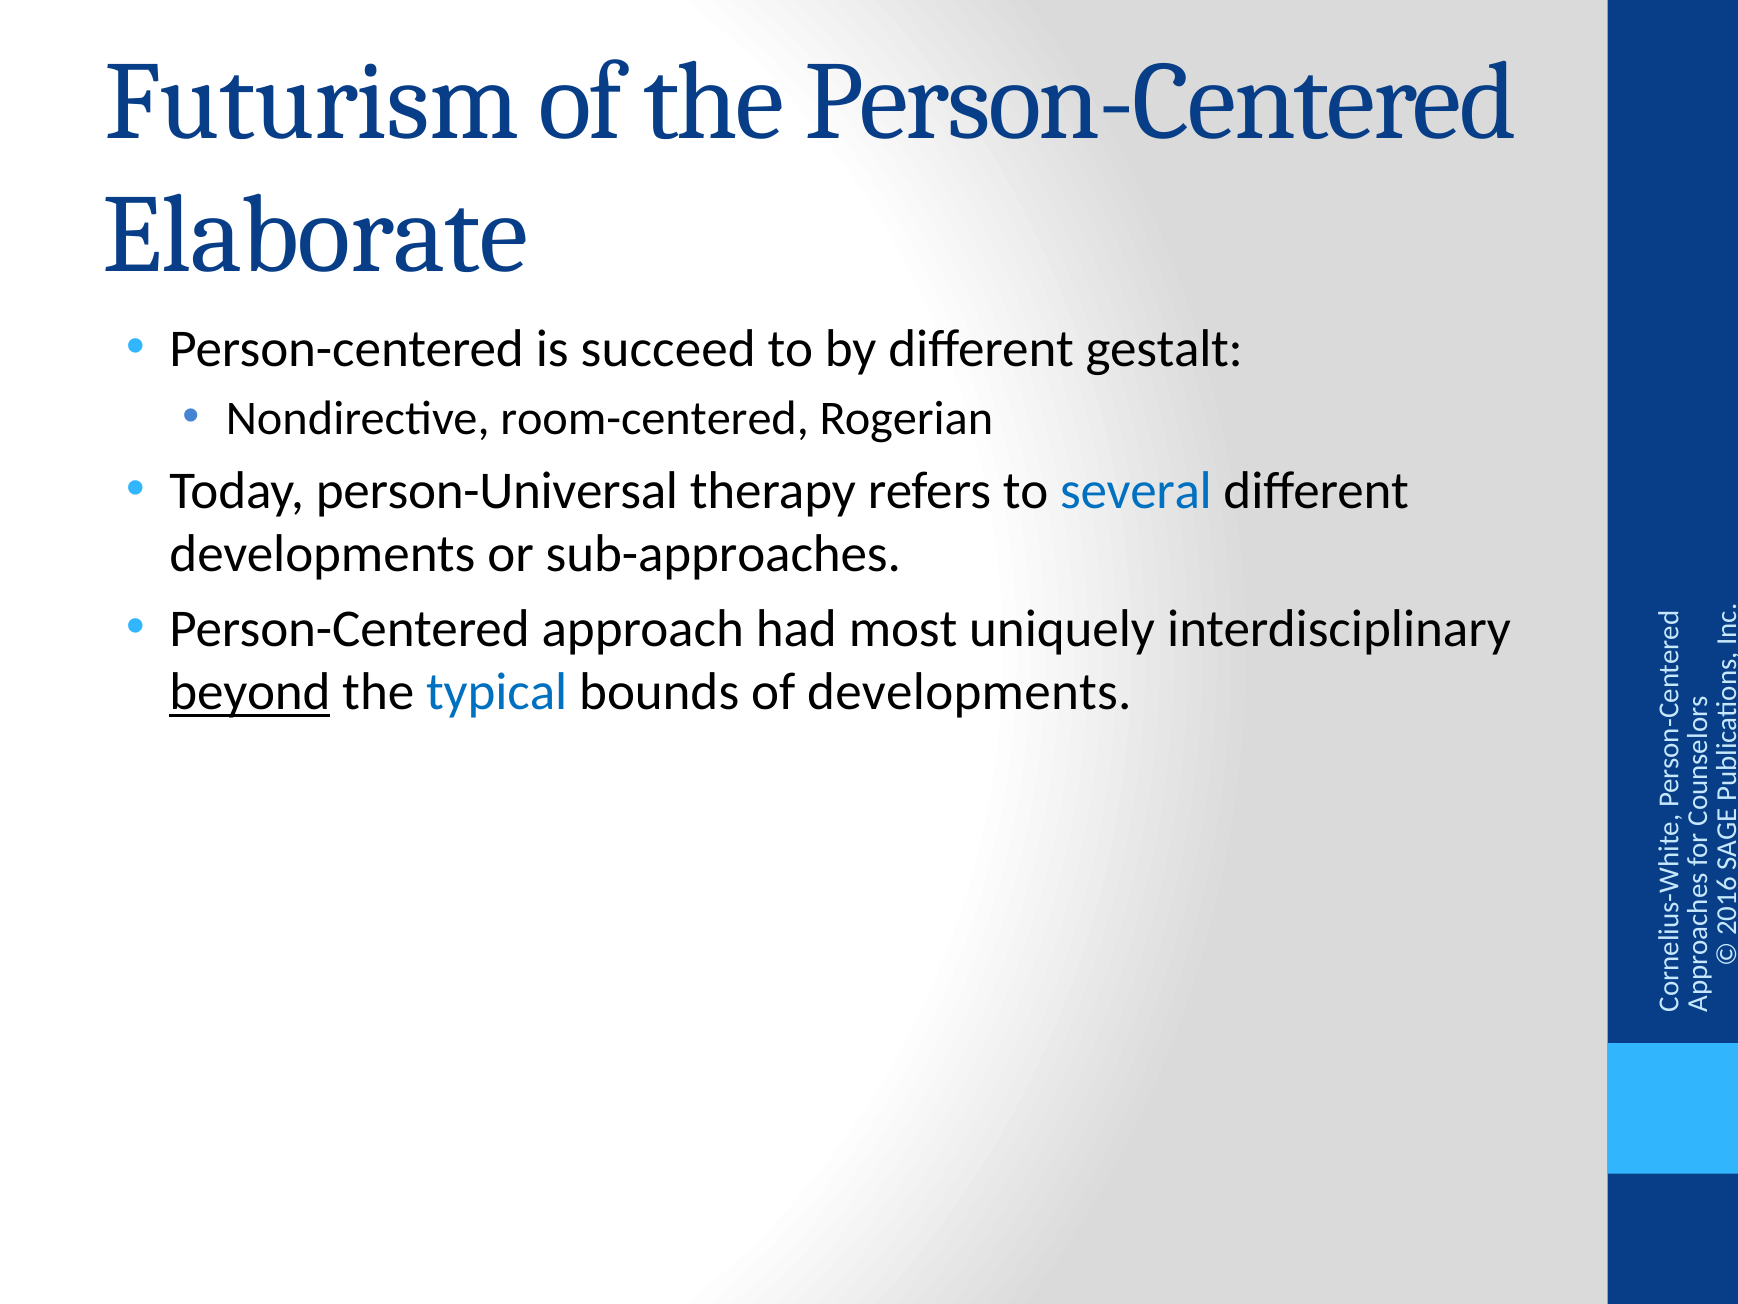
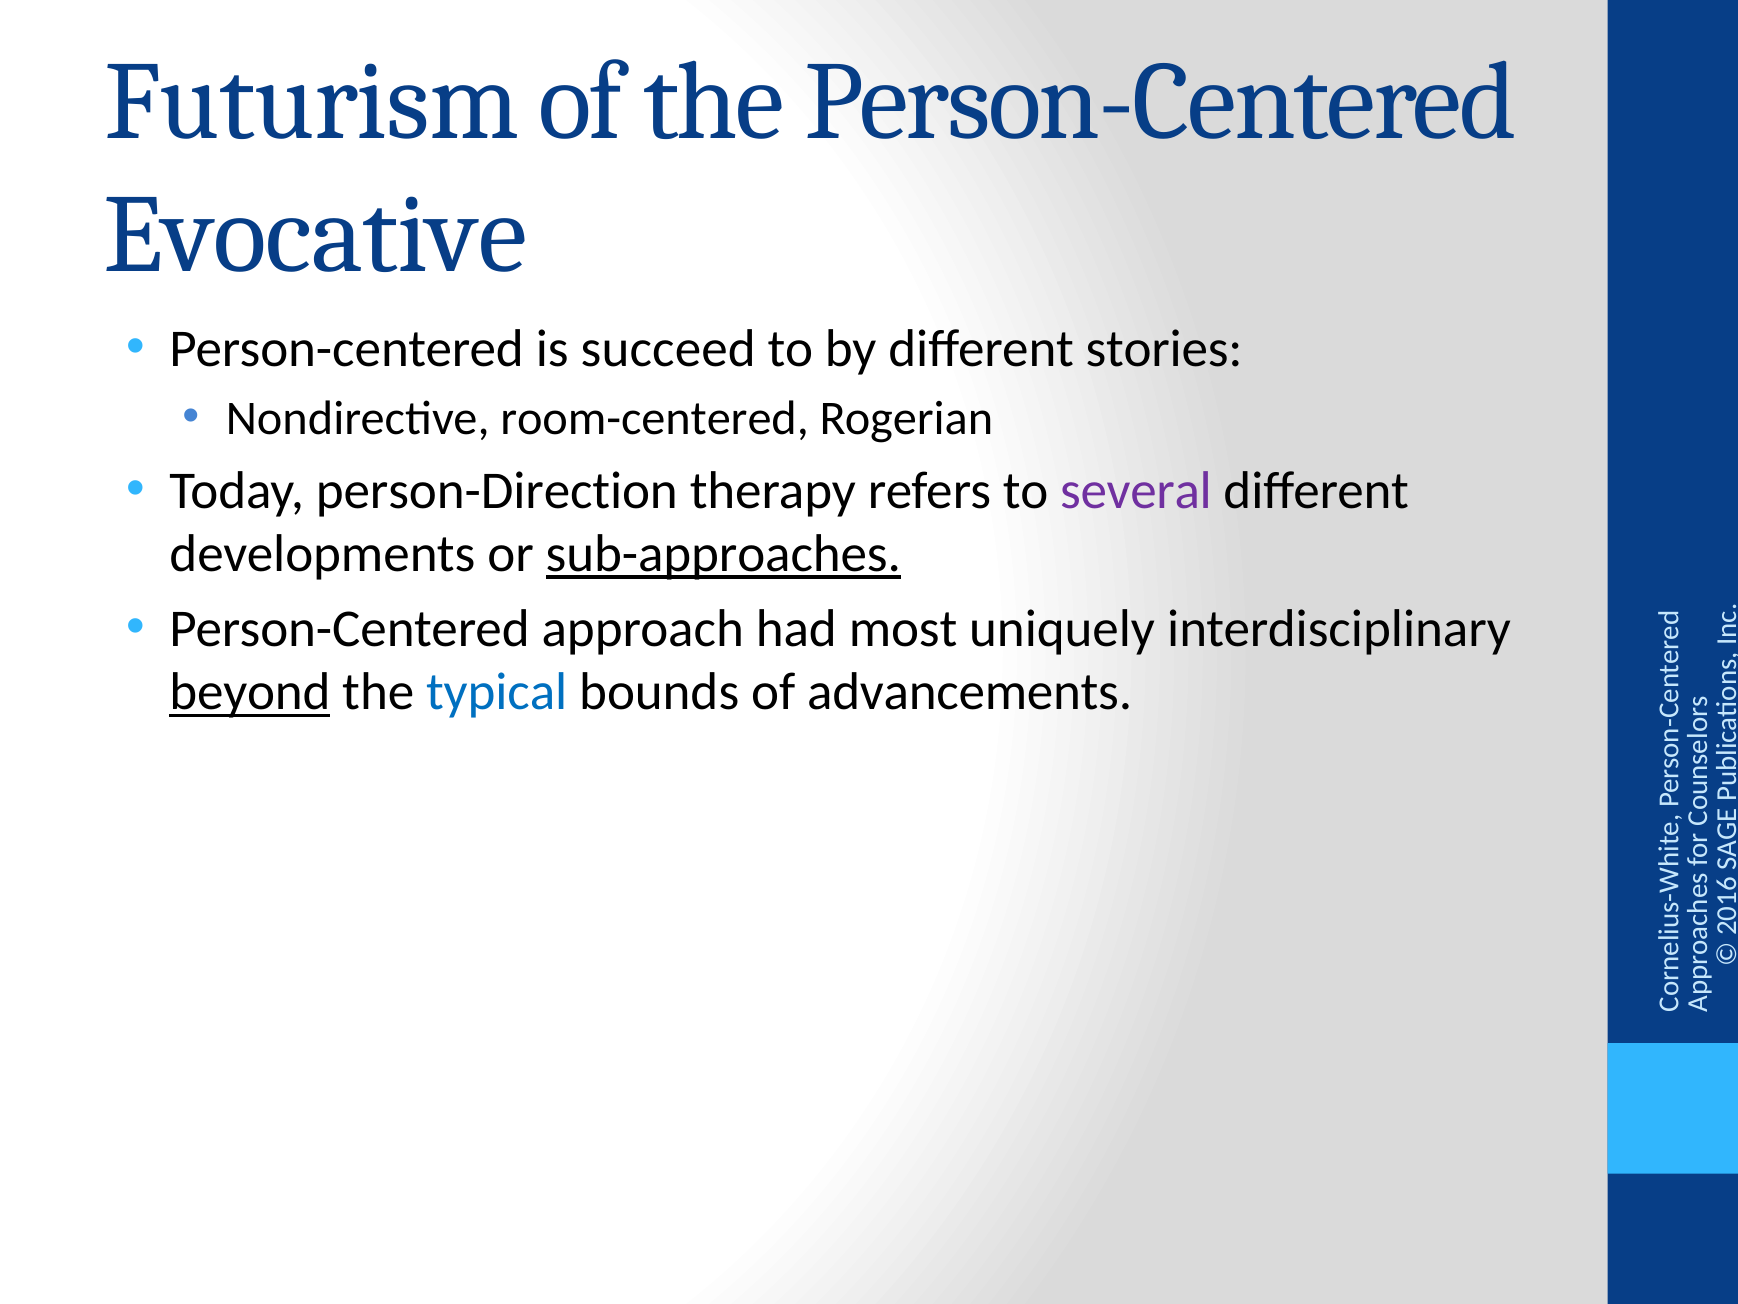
Elaborate: Elaborate -> Evocative (315, 235)
gestalt: gestalt -> stories (1164, 348)
person-Universal: person-Universal -> person-Direction (497, 490)
several colour: blue -> purple (1136, 490)
sub-approaches underline: none -> present (723, 554)
of developments: developments -> advancements (970, 692)
